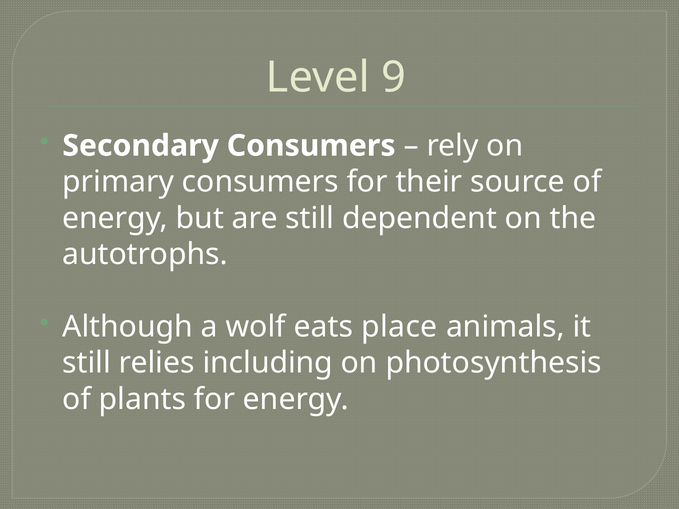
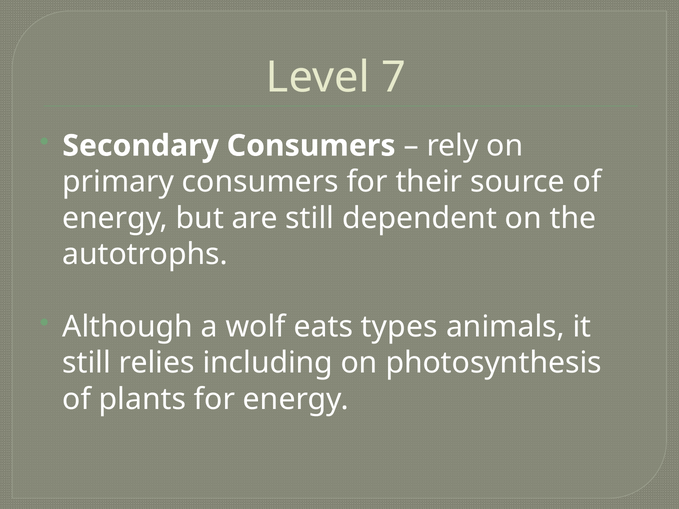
9: 9 -> 7 (393, 77)
place: place -> types (399, 327)
